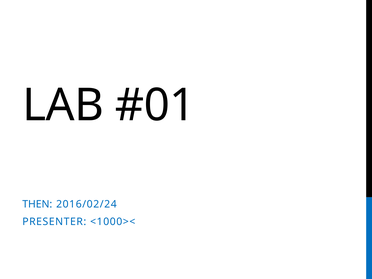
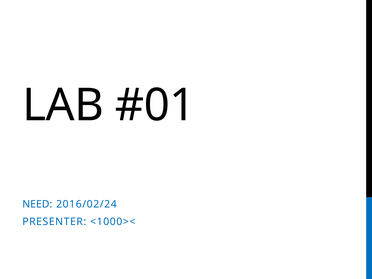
THEN: THEN -> NEED (37, 204)
